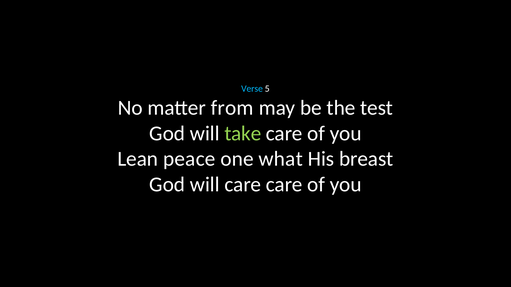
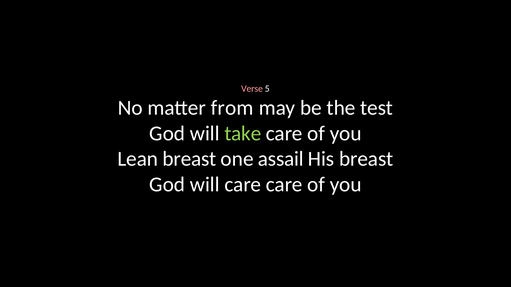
Verse colour: light blue -> pink (252, 89)
Lean peace: peace -> breast (190, 159)
what: what -> assail (281, 159)
